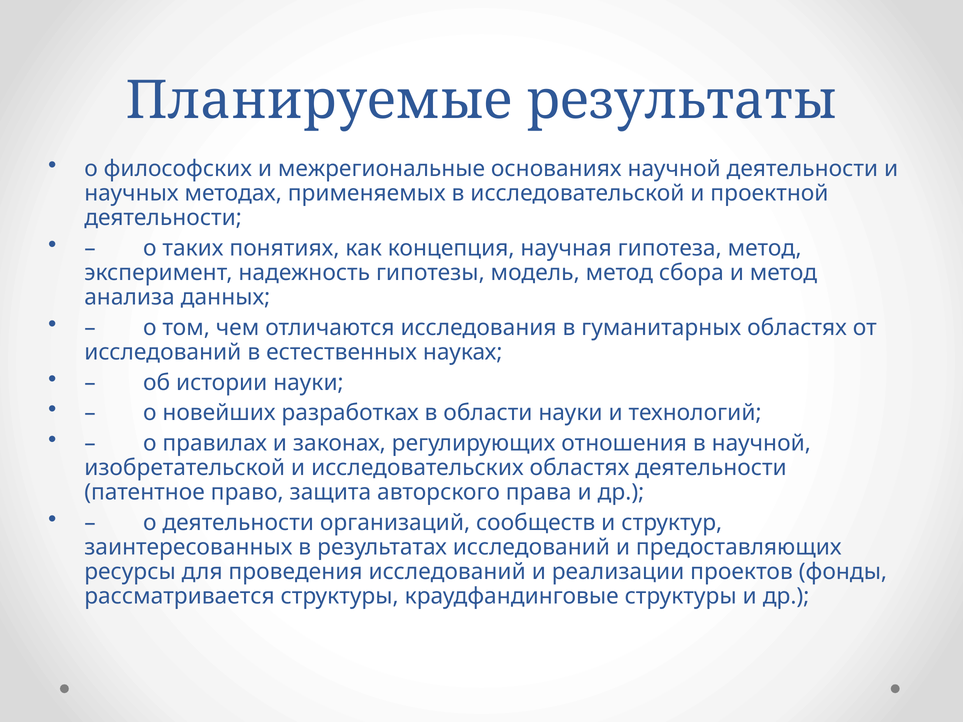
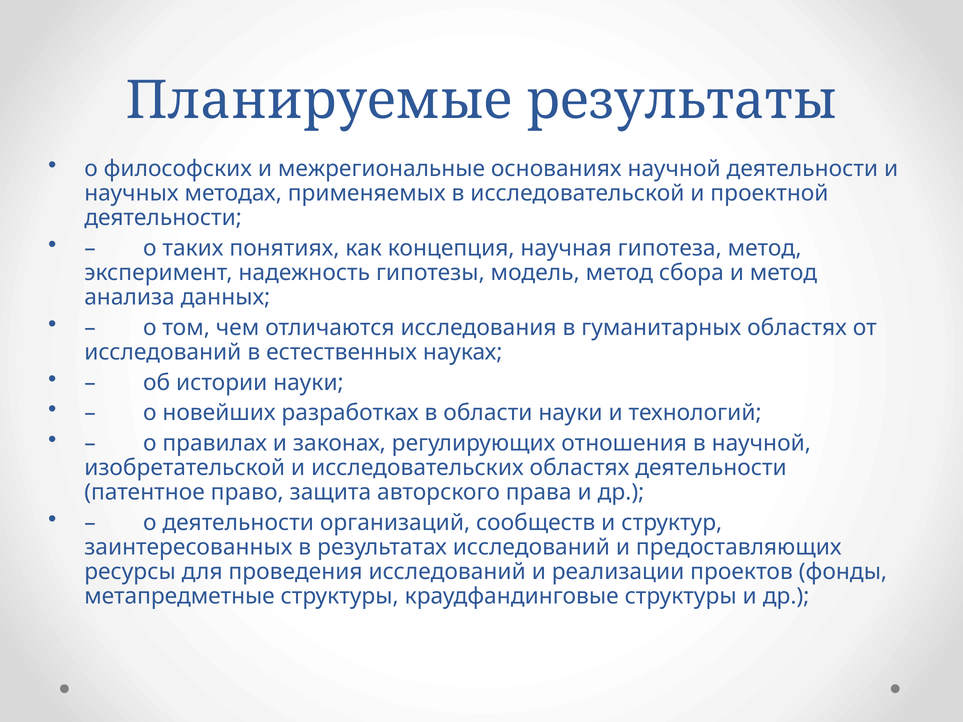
рассматривается: рассматривается -> метапредметные (180, 596)
